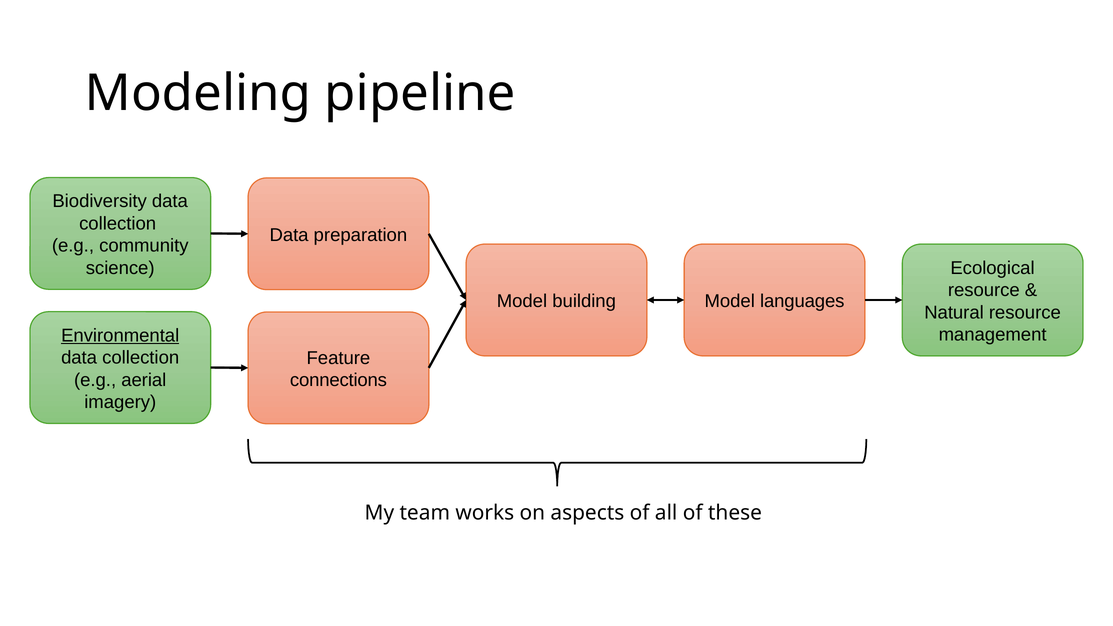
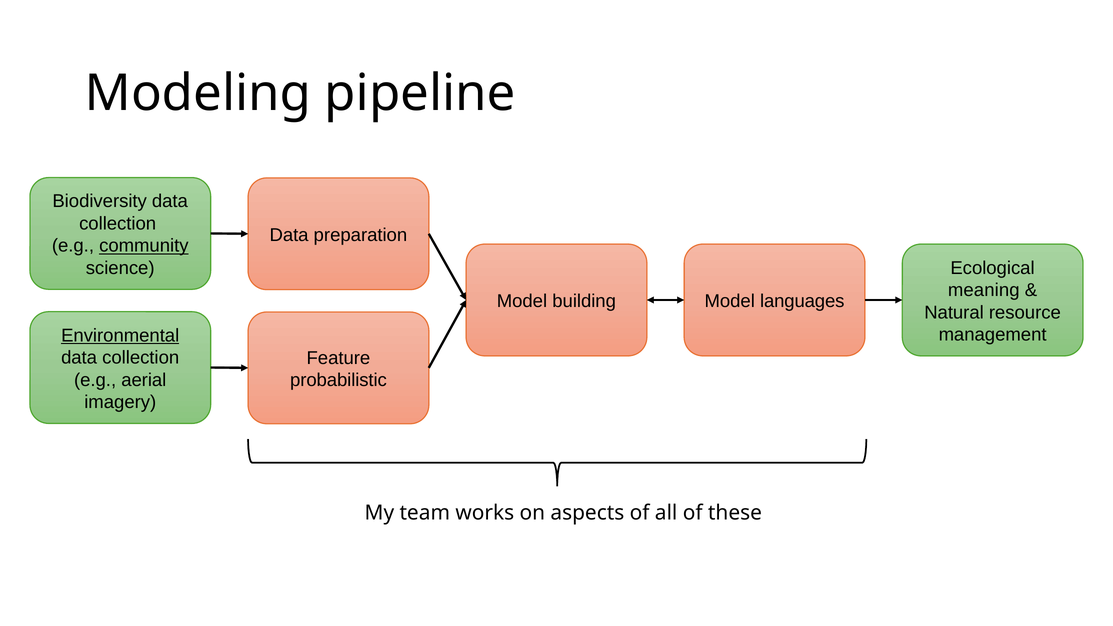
community underline: none -> present (144, 246)
resource: resource -> meaning (984, 290)
connections: connections -> probabilistic (338, 380)
